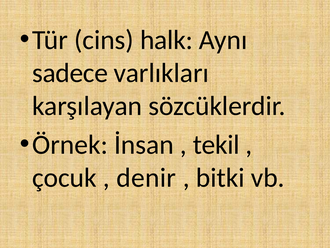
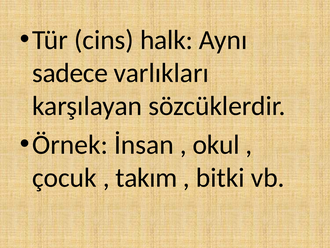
tekil: tekil -> okul (216, 144)
denir: denir -> takım (146, 177)
